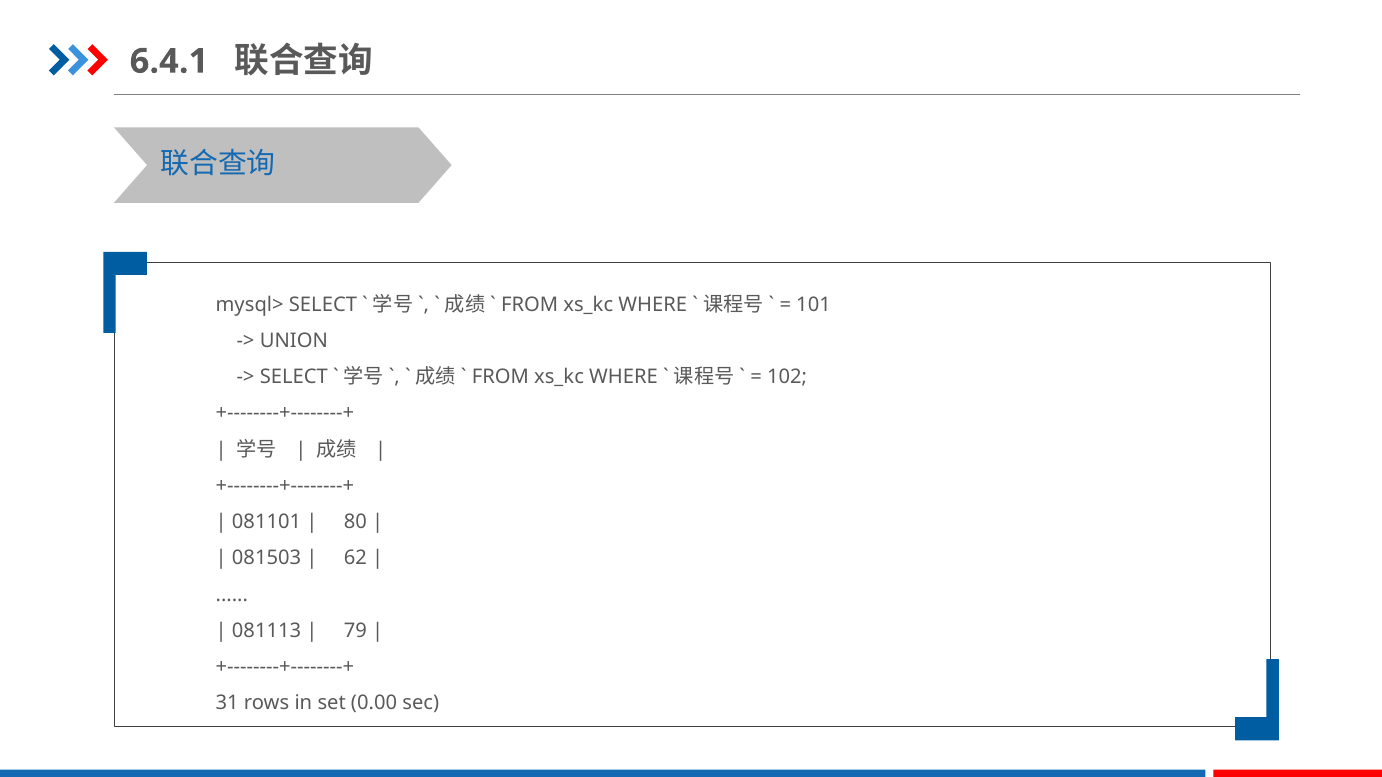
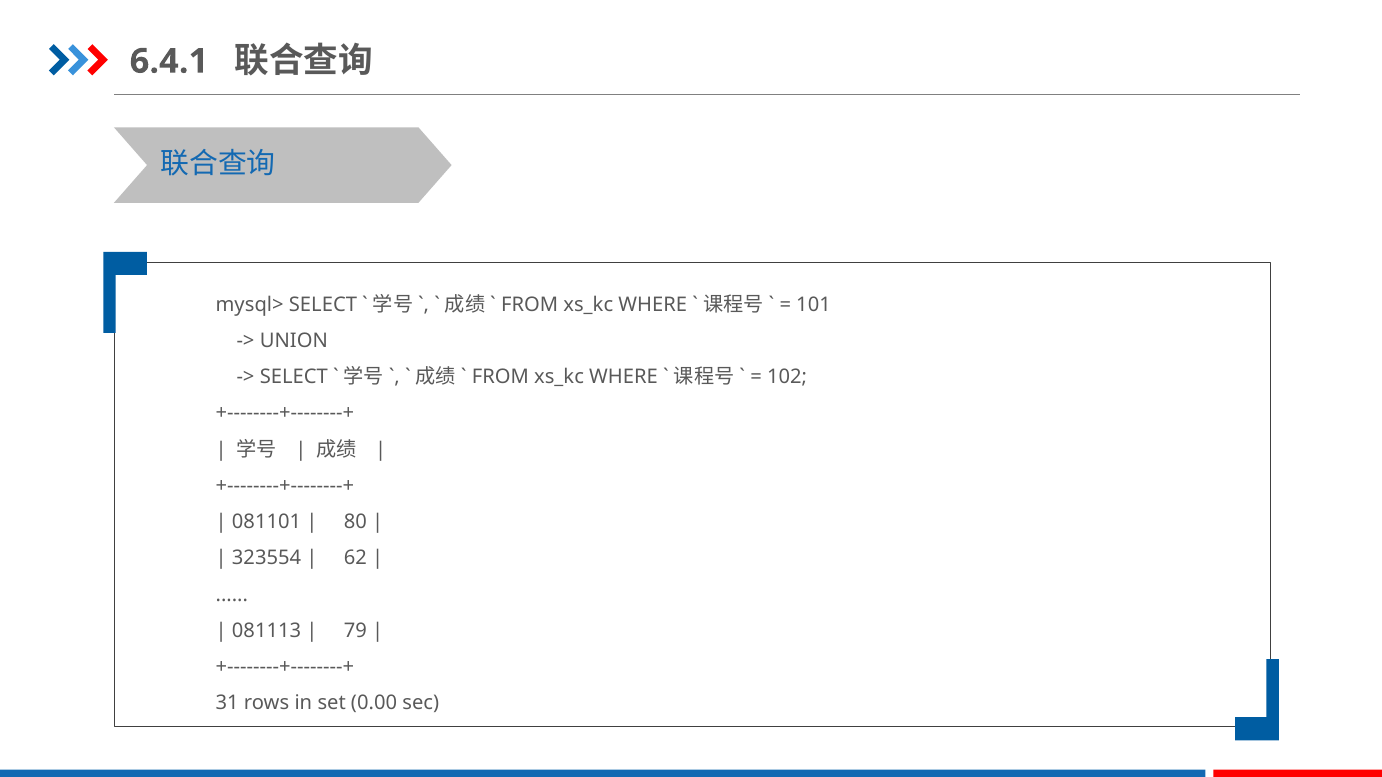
081503: 081503 -> 323554 (267, 559)
